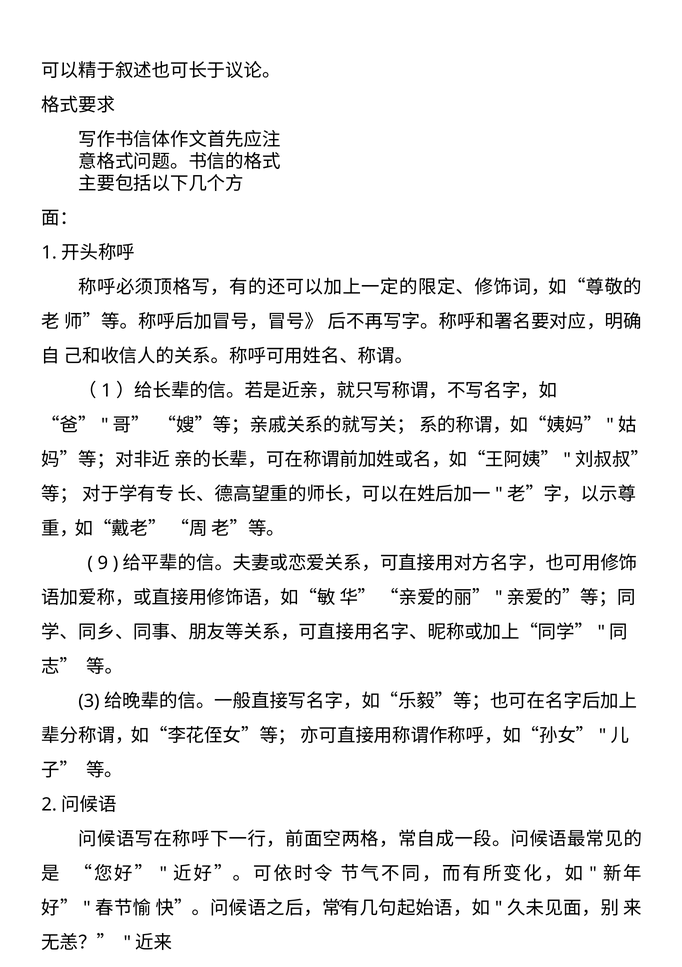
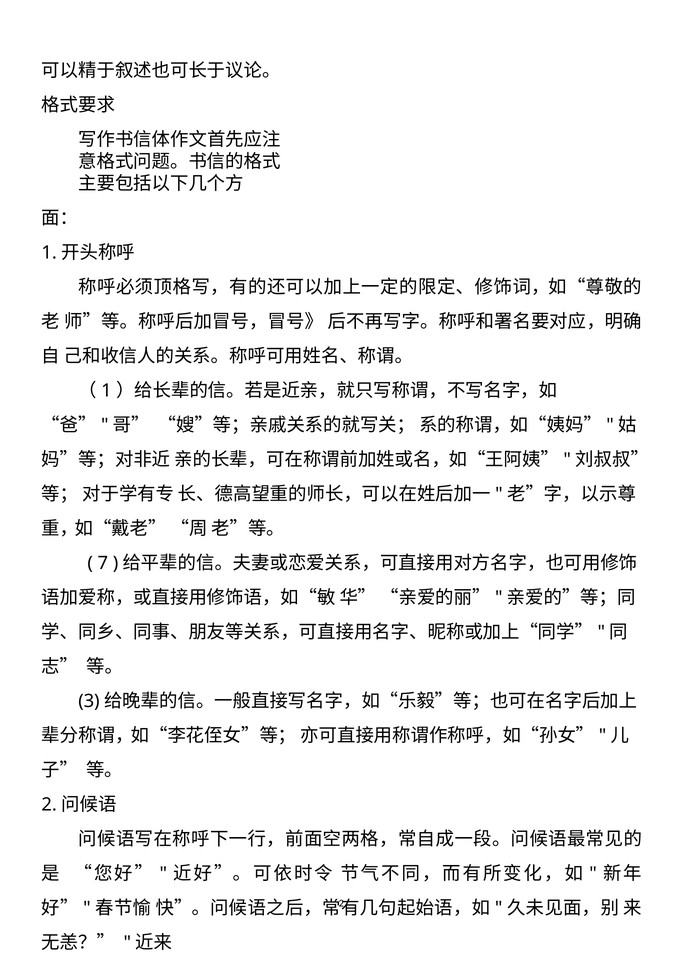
9: 9 -> 7 (103, 563)
